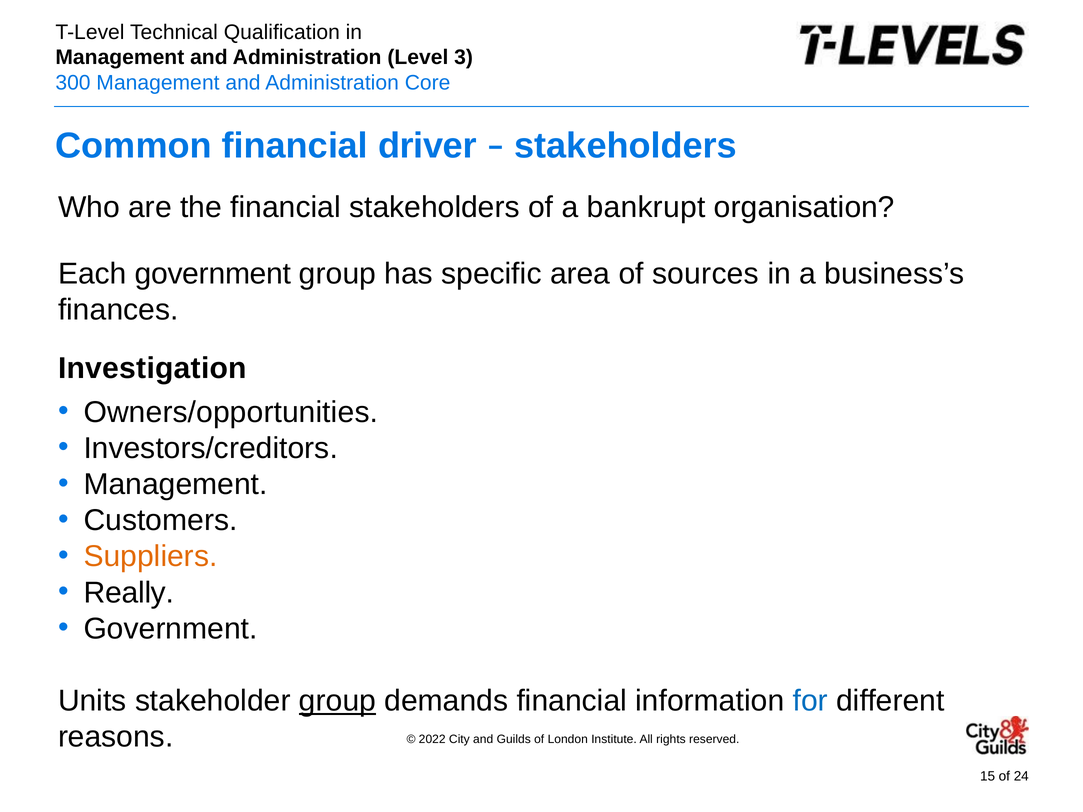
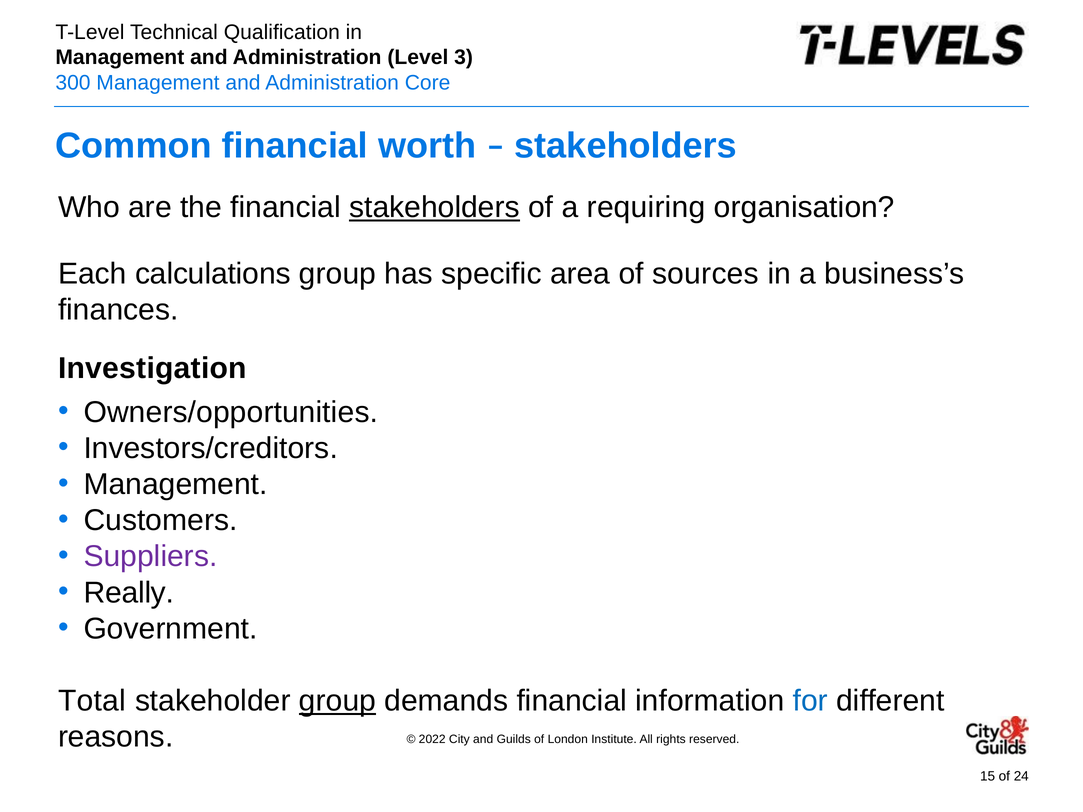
driver: driver -> worth (427, 146)
stakeholders underline: none -> present (434, 208)
bankrupt: bankrupt -> requiring (646, 208)
Each government: government -> calculations (213, 274)
Suppliers colour: orange -> purple (151, 557)
Units: Units -> Total (92, 701)
